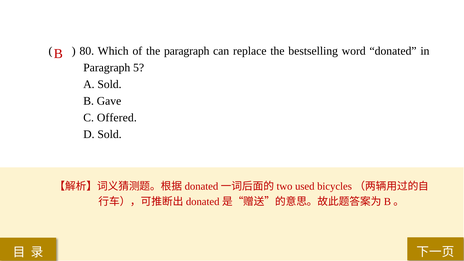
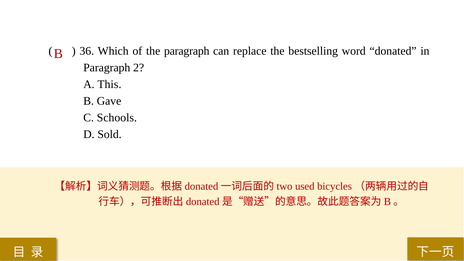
80: 80 -> 36 (87, 51)
5: 5 -> 2 (139, 68)
A Sold: Sold -> This (109, 84)
Offered: Offered -> Schools (117, 118)
